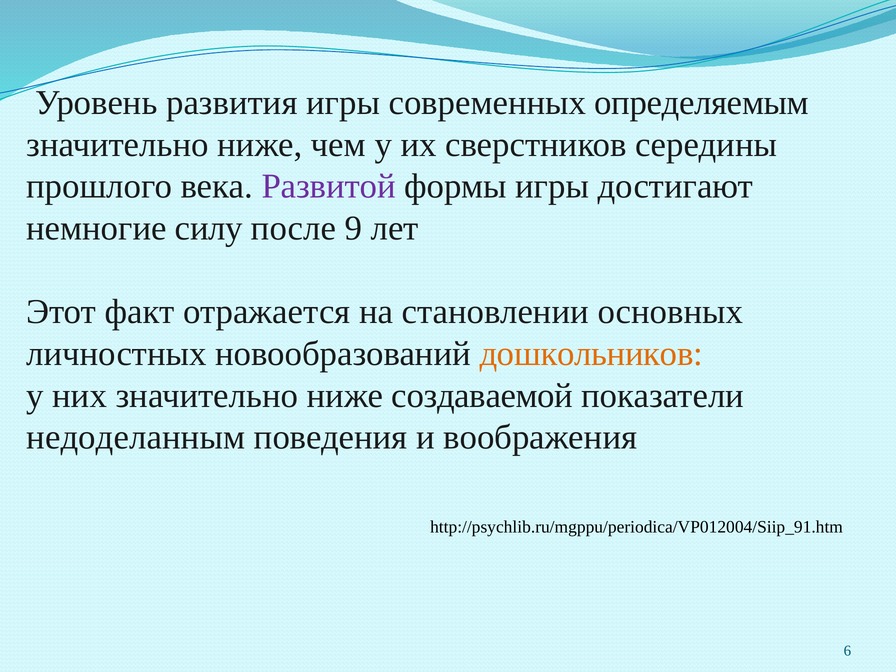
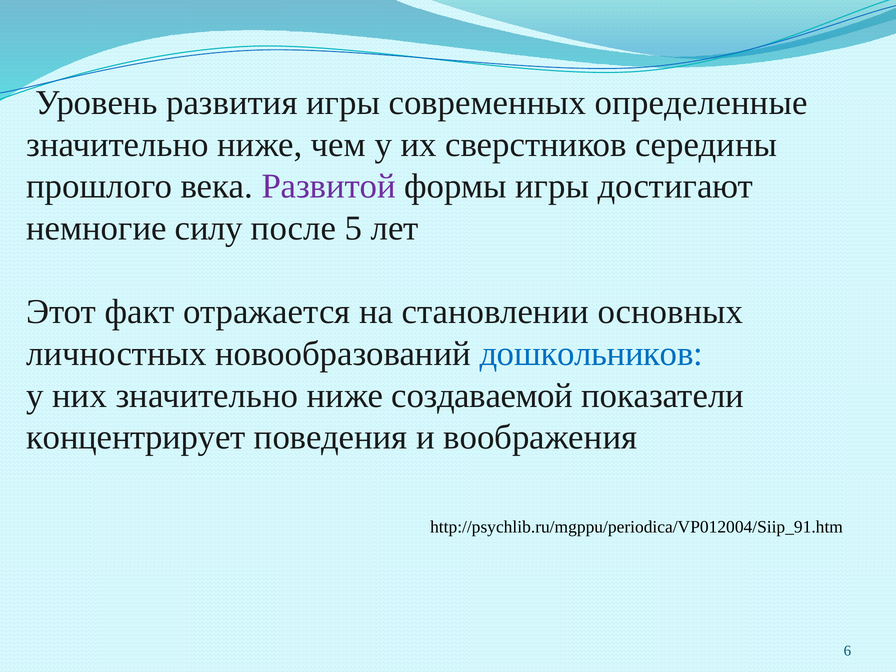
определяемым: определяемым -> определенные (701, 103)
9: 9 -> 5 (353, 228)
дошкольников colour: orange -> blue (591, 354)
недоделанным: недоделанным -> концентрирует (136, 437)
